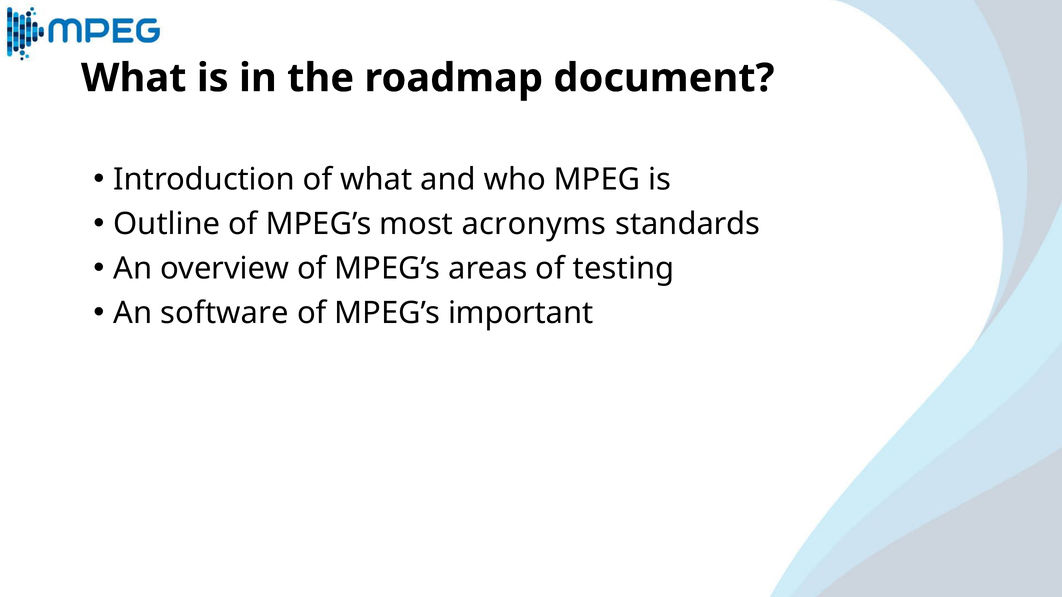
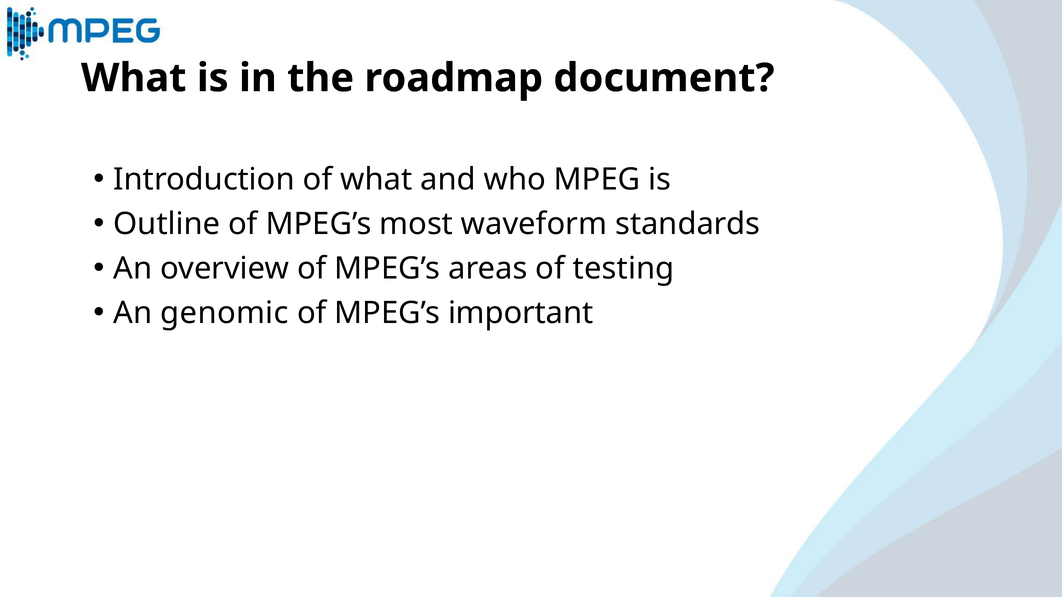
acronyms: acronyms -> waveform (534, 224)
software: software -> genomic (225, 313)
